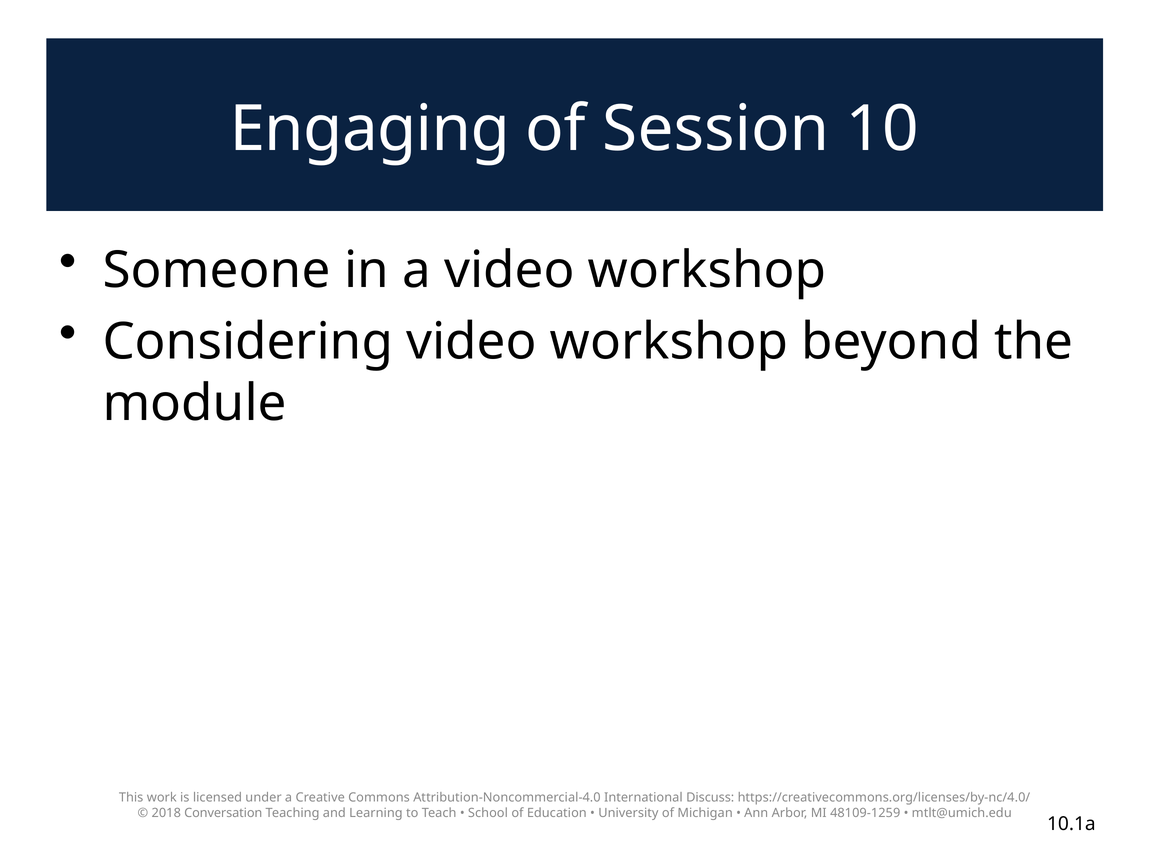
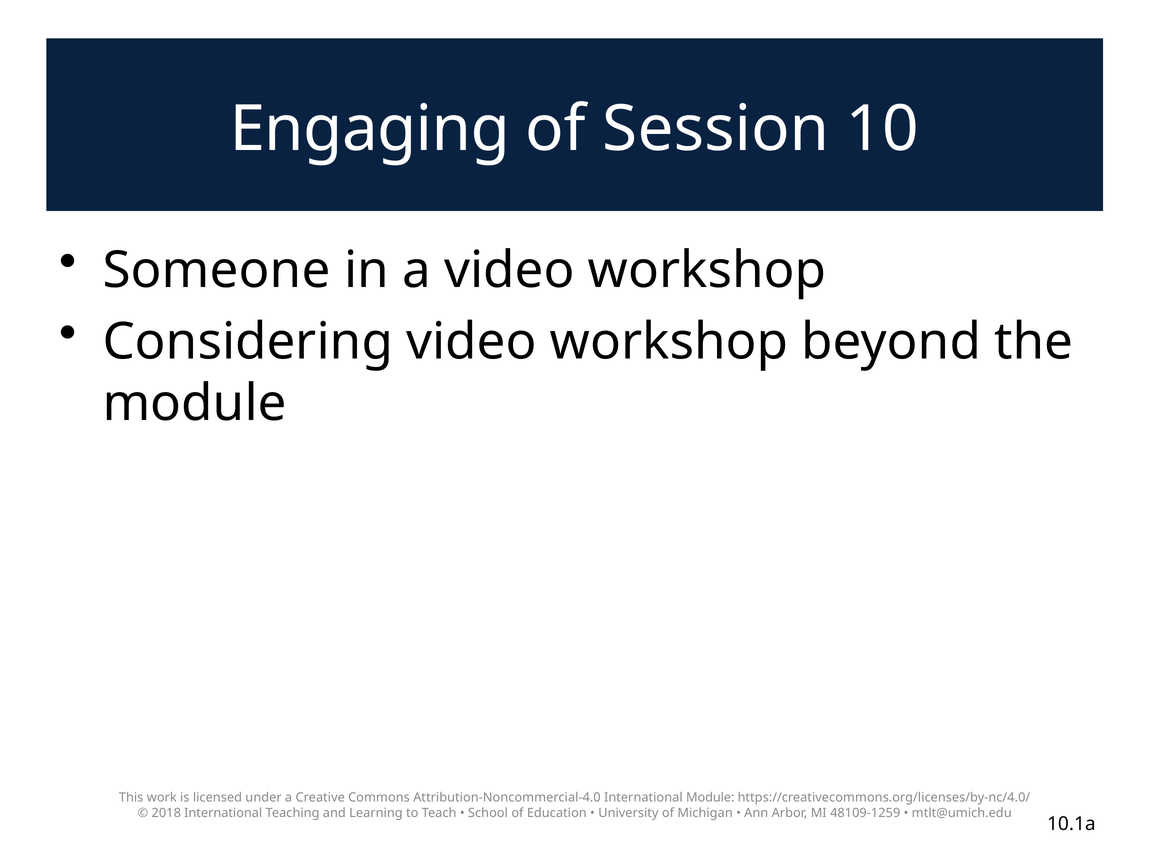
International Discuss: Discuss -> Module (710, 798)
2018 Conversation: Conversation -> International (223, 813)
